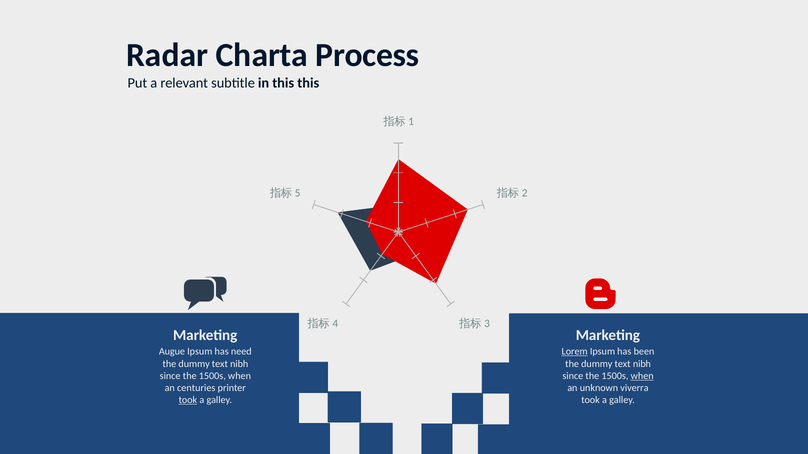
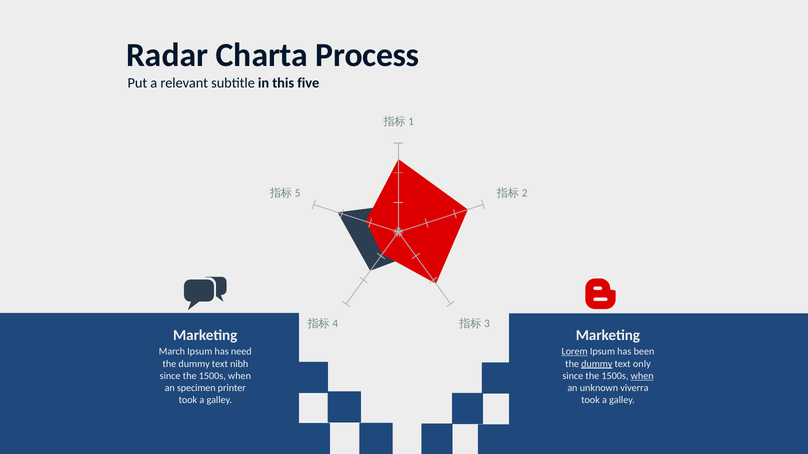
this this: this -> five (308, 83)
Augue: Augue -> March (172, 352)
dummy underline: none -> present (597, 364)
nibh: nibh -> only (642, 364)
centuries: centuries -> specimen (196, 388)
took underline: present -> none (188, 401)
